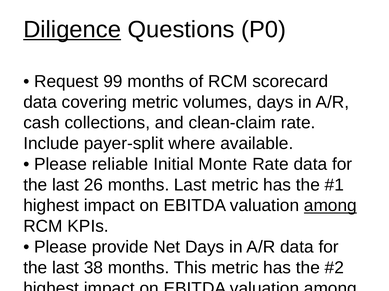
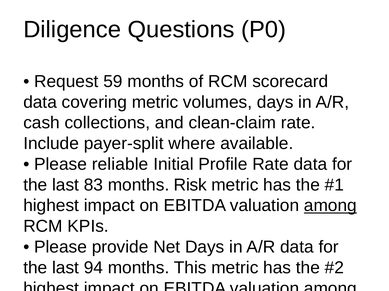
Diligence underline: present -> none (72, 30)
99: 99 -> 59 (113, 82)
Monte: Monte -> Profile (223, 165)
26: 26 -> 83 (93, 185)
months Last: Last -> Risk (190, 185)
38: 38 -> 94 (93, 268)
